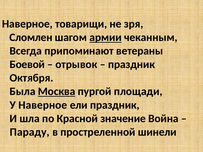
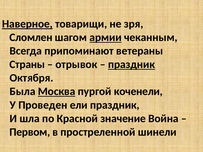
Наверное underline: none -> present (27, 24)
Боевой: Боевой -> Страны (27, 65)
праздник underline: none -> present (132, 65)
площади: площади -> коченели (138, 92)
У Наверное: Наверное -> Проведен (43, 105)
Параду: Параду -> Первом (30, 132)
